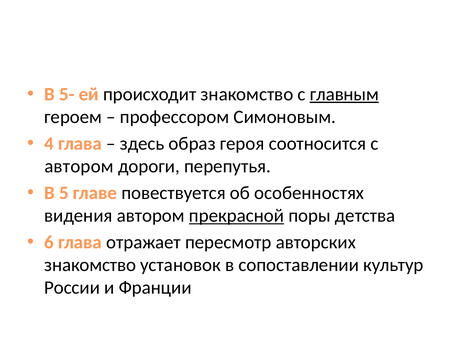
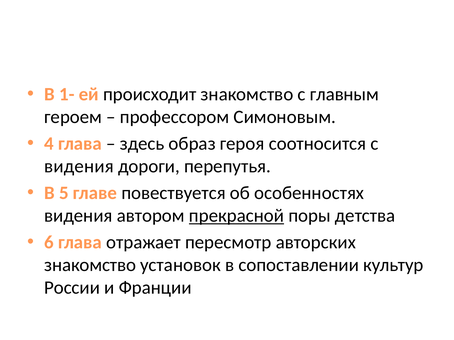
5-: 5- -> 1- (67, 94)
главным underline: present -> none (344, 94)
автором: автором -> видения (79, 167)
